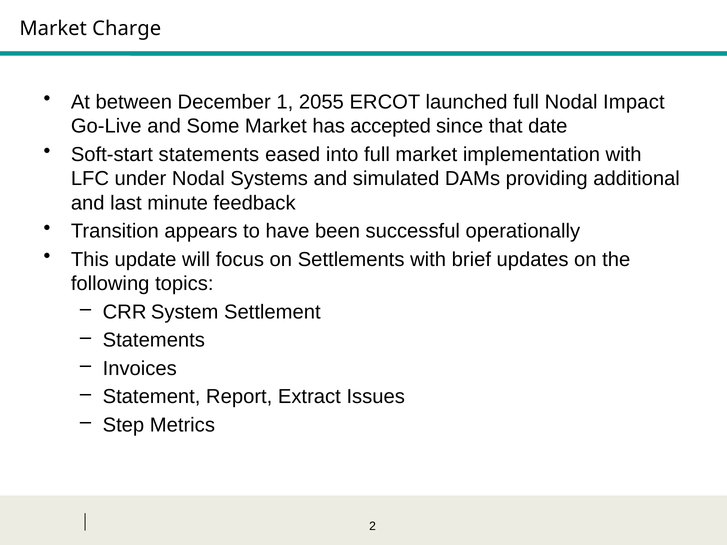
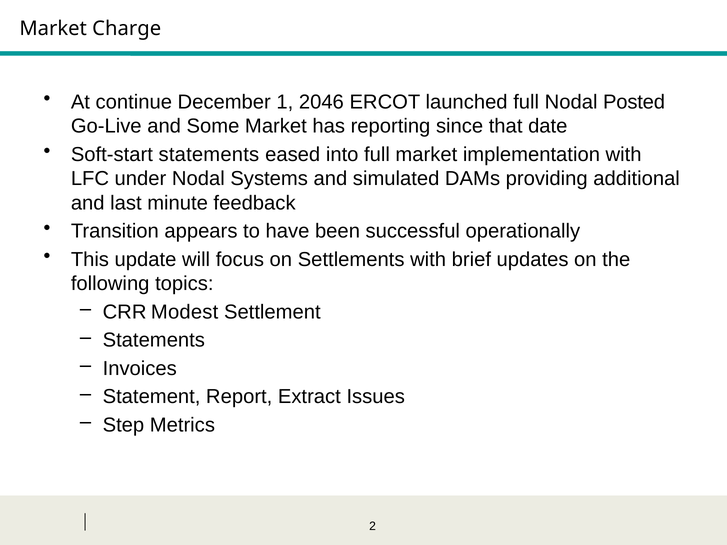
between: between -> continue (134, 102)
2055: 2055 -> 2046 (321, 102)
Impact: Impact -> Posted (634, 102)
accepted: accepted -> reporting (390, 126)
System: System -> Modest (185, 312)
